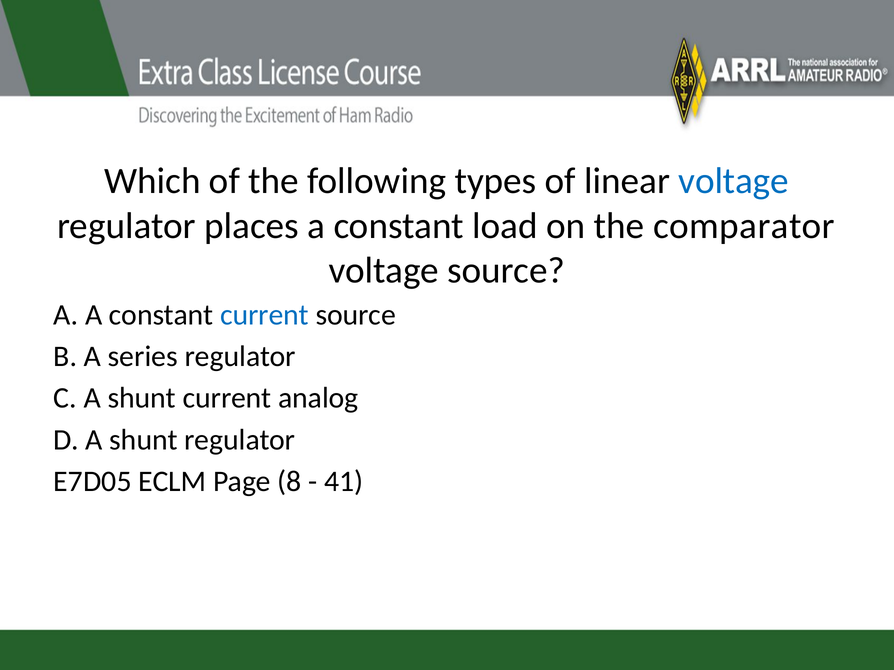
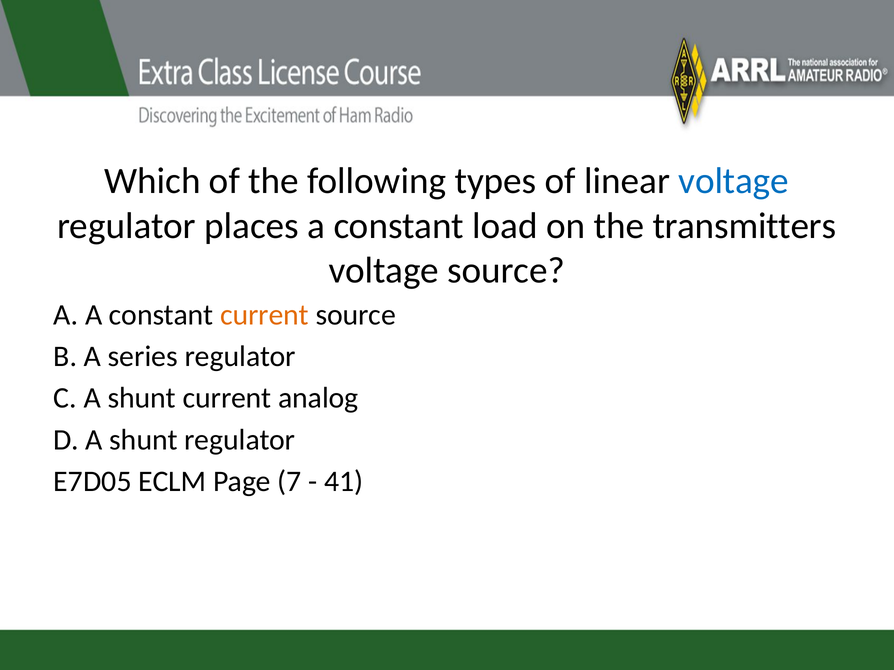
comparator: comparator -> transmitters (744, 226)
current colour: blue -> orange (264, 315)
8: 8 -> 7 (290, 482)
